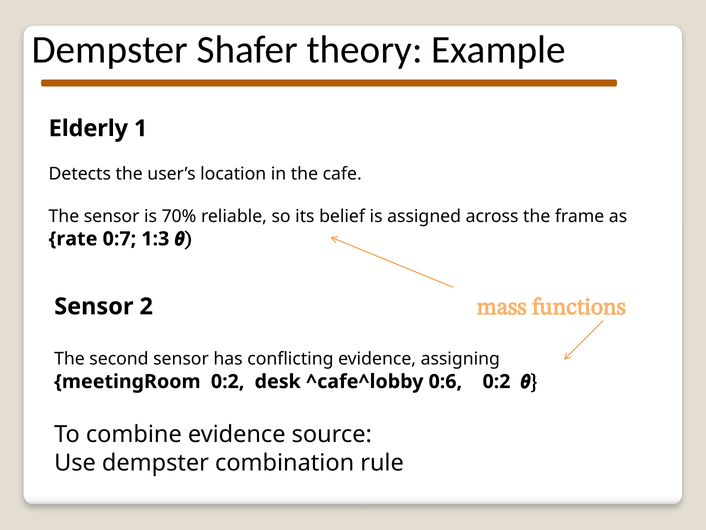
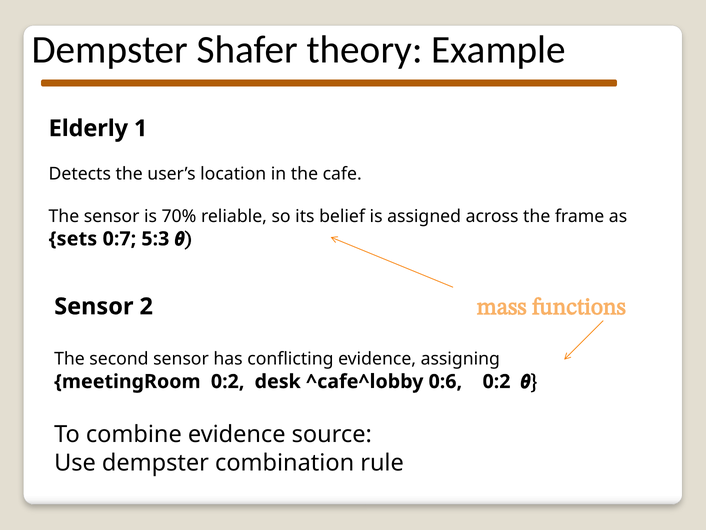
rate: rate -> sets (73, 239)
1:3: 1:3 -> 5:3 (155, 239)
